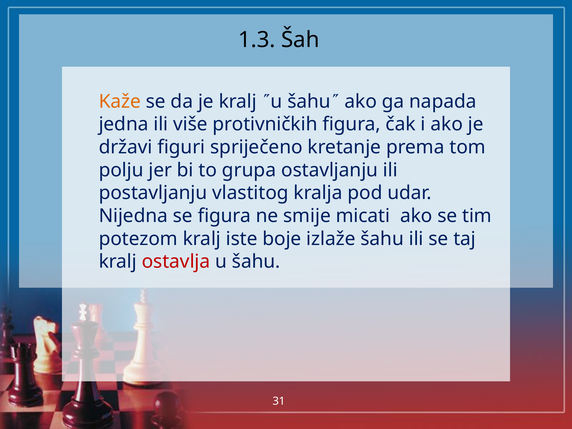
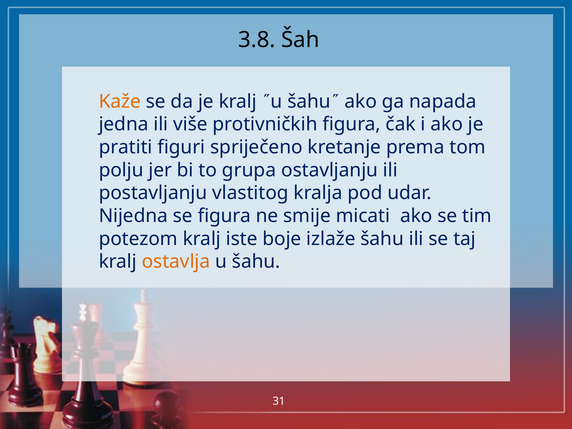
1.3: 1.3 -> 3.8 (257, 40)
državi: državi -> pratiti (126, 147)
ostavlja colour: red -> orange (176, 262)
